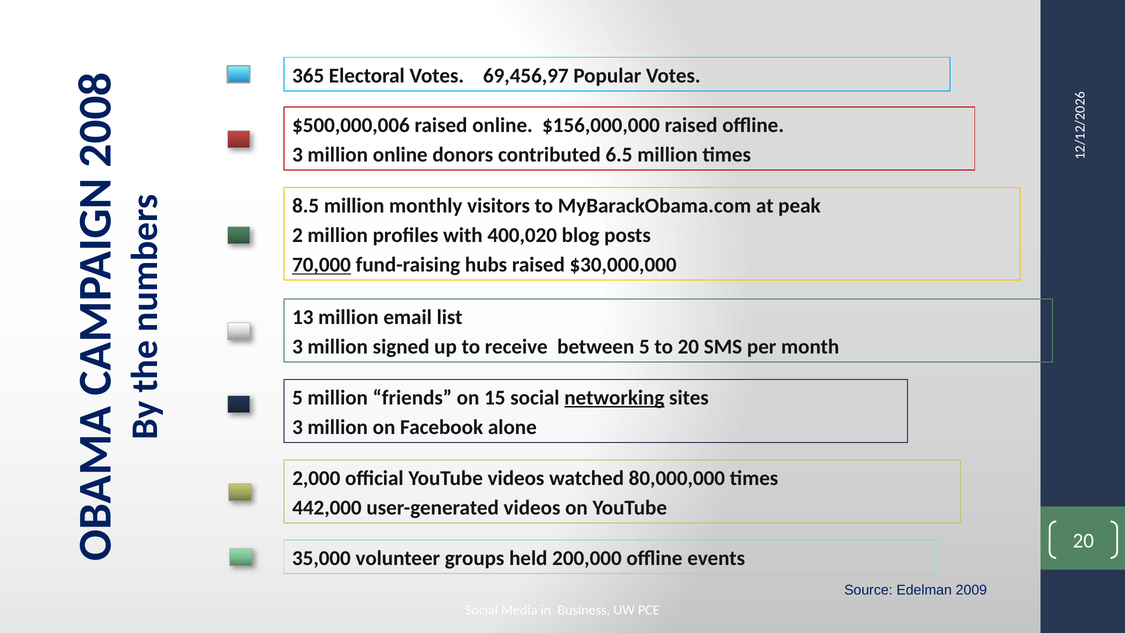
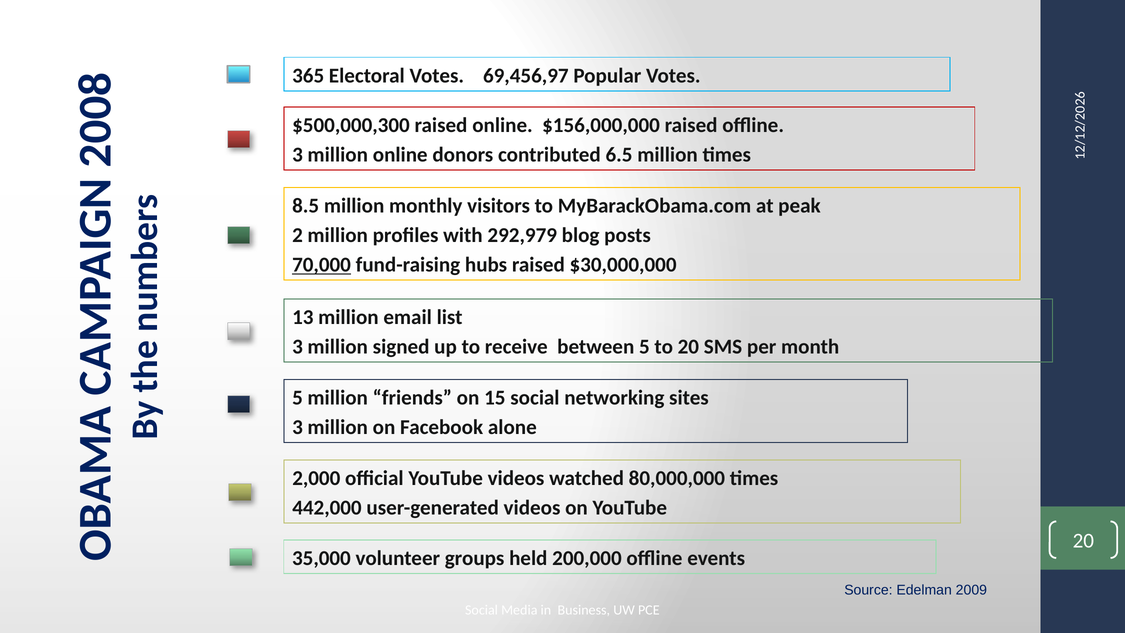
$500,000,006: $500,000,006 -> $500,000,300 (351, 125)
400,020: 400,020 -> 292,979 (522, 235)
networking underline: present -> none (614, 398)
